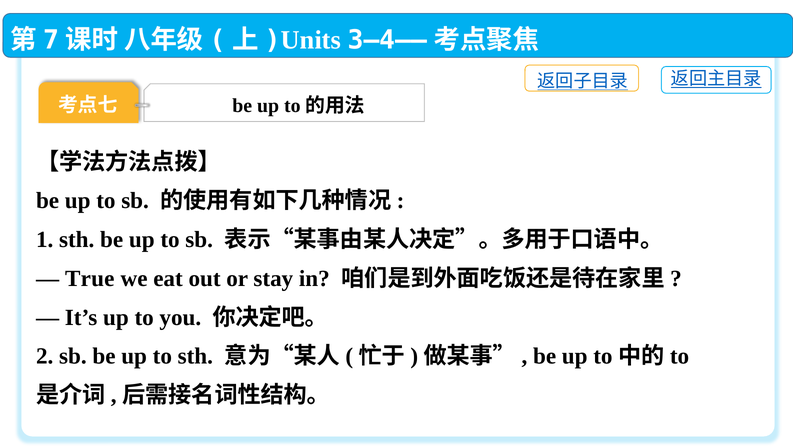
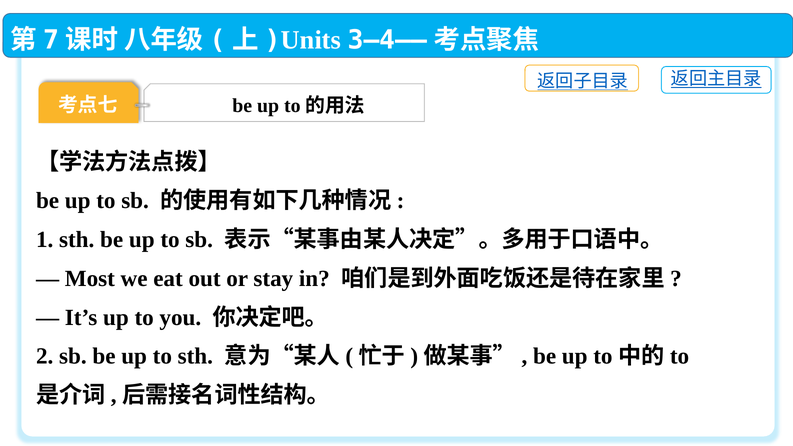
True: True -> Most (90, 279)
